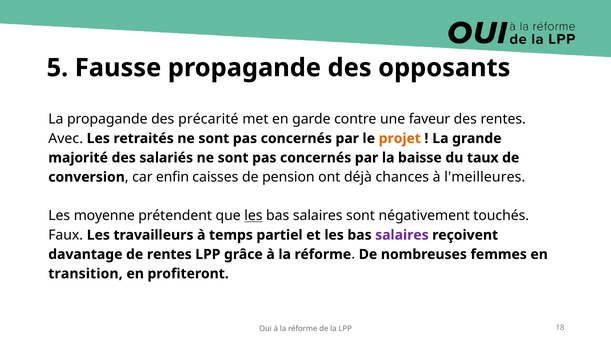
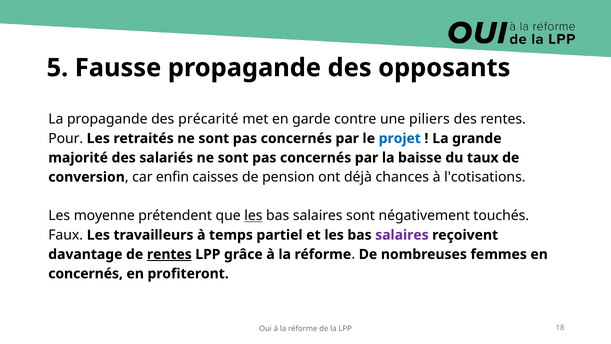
faveur: faveur -> piliers (429, 119)
Avec: Avec -> Pour (66, 138)
projet colour: orange -> blue (400, 138)
l'meilleures: l'meilleures -> l'cotisations (485, 177)
rentes underline: none -> present (169, 254)
transition: transition -> concernés (86, 273)
